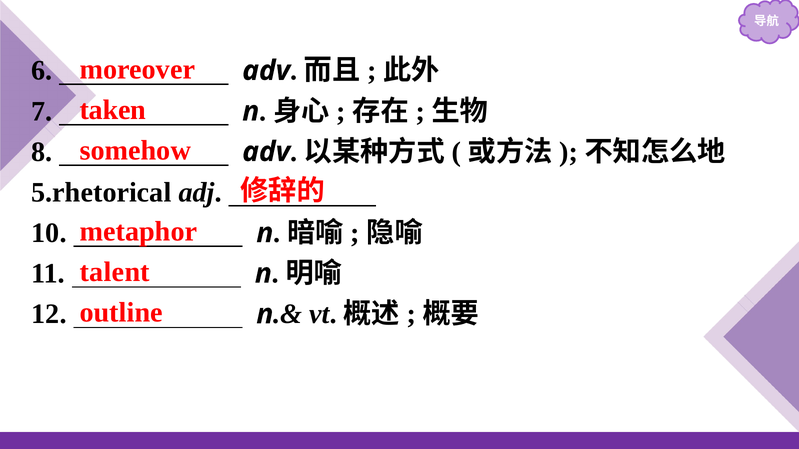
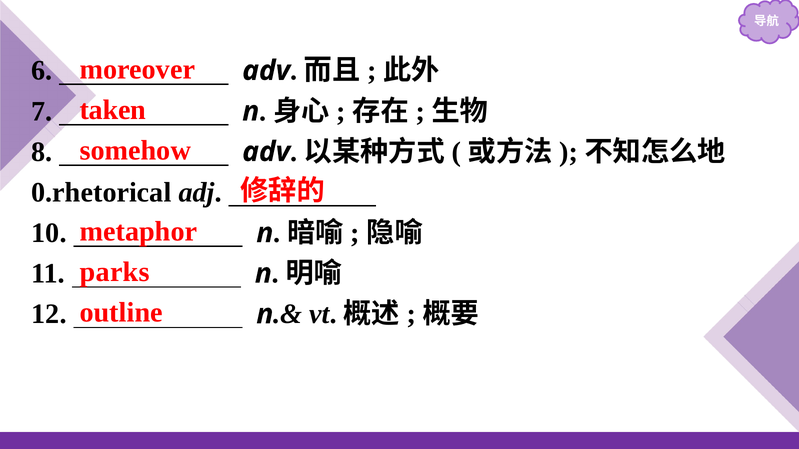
5.rhetorical: 5.rhetorical -> 0.rhetorical (101, 192)
talent: talent -> parks (115, 272)
